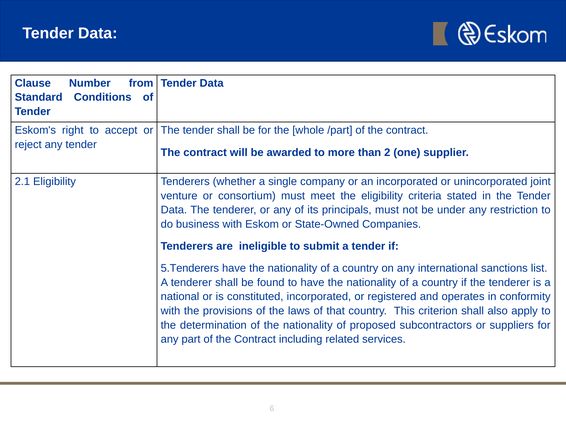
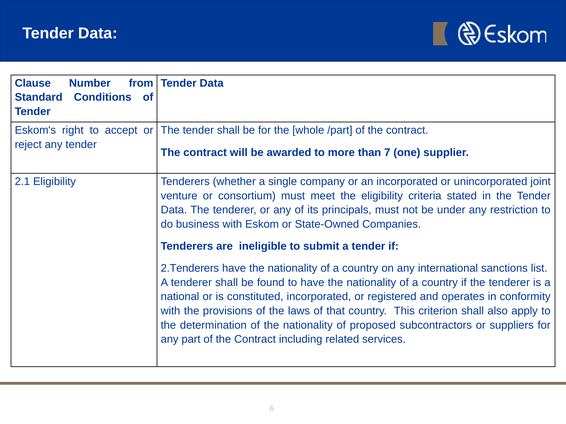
2: 2 -> 7 (387, 153)
5.Tenderers: 5.Tenderers -> 2.Tenderers (190, 269)
